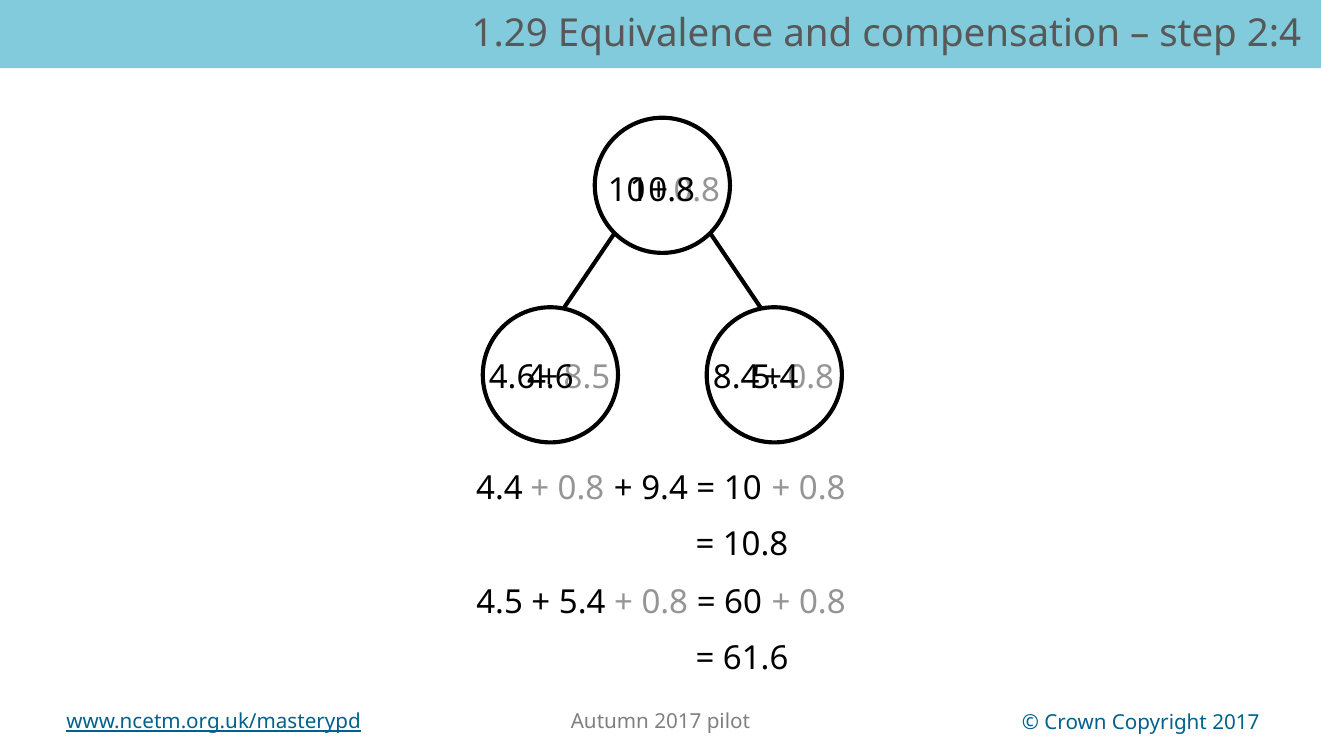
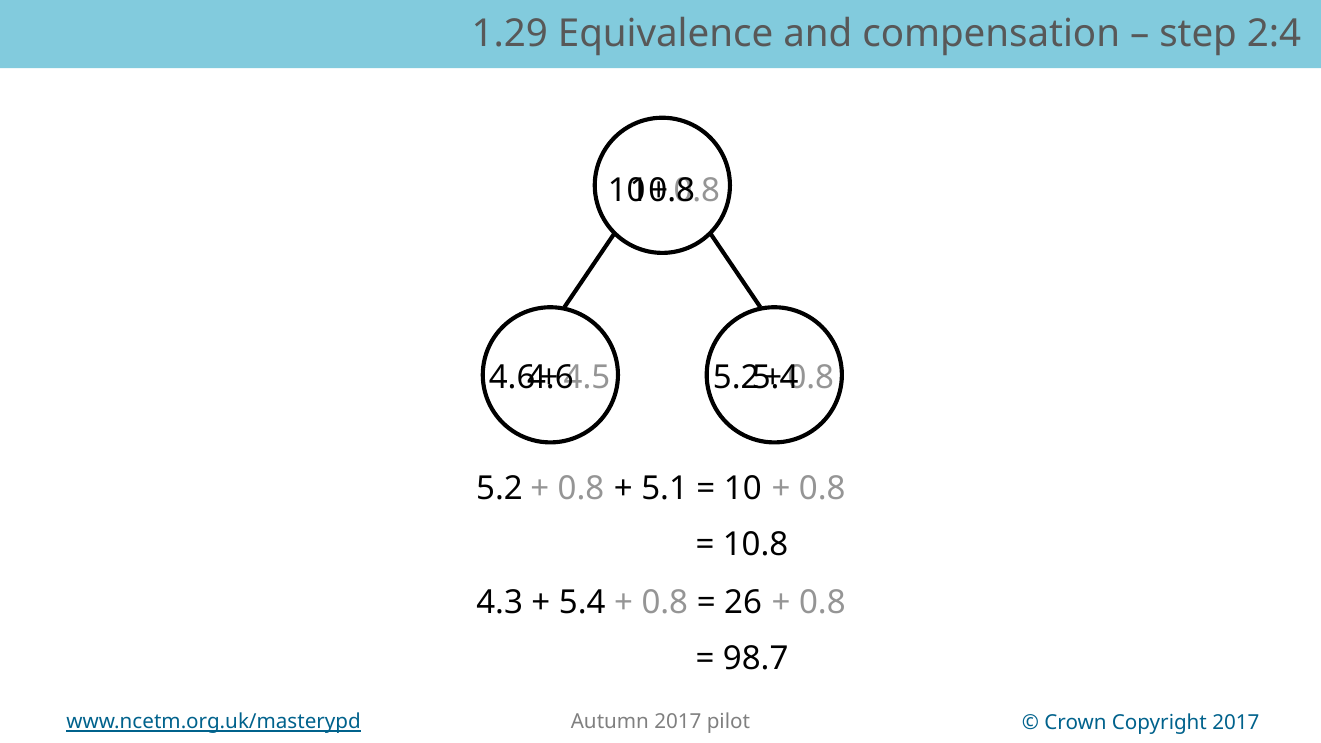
8.5: 8.5 -> 4.5 (587, 378)
8.4: 8.4 -> 5.2 (736, 378)
4.4: 4.4 -> 5.2 (499, 488)
9.4: 9.4 -> 5.1 (665, 488)
4.5: 4.5 -> 4.3 (500, 602)
60: 60 -> 26 (743, 602)
61.6: 61.6 -> 98.7 (756, 658)
